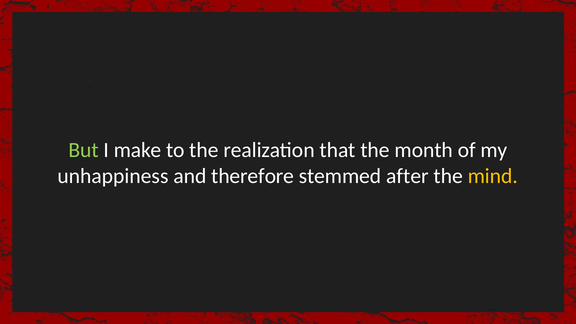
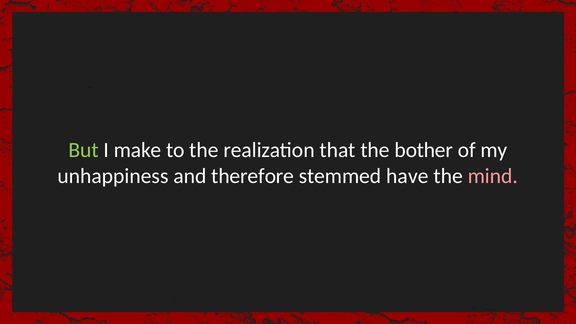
month: month -> bother (424, 150)
after: after -> have (407, 176)
mind colour: yellow -> pink (493, 176)
